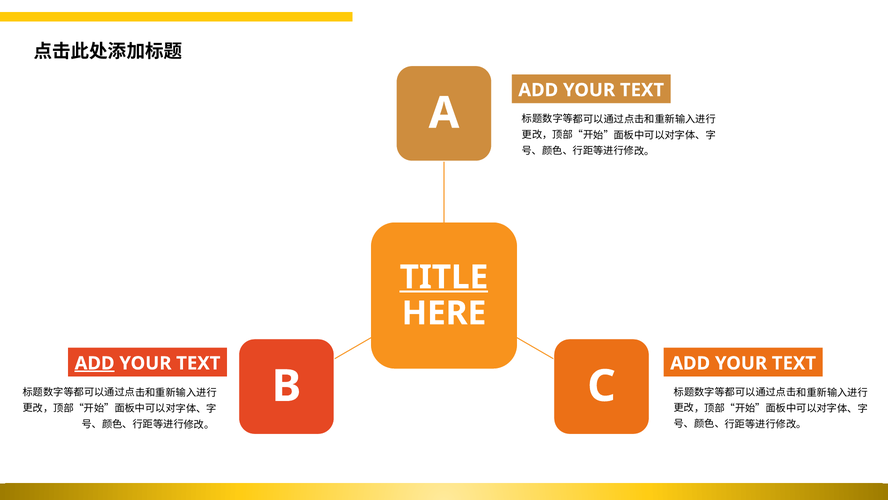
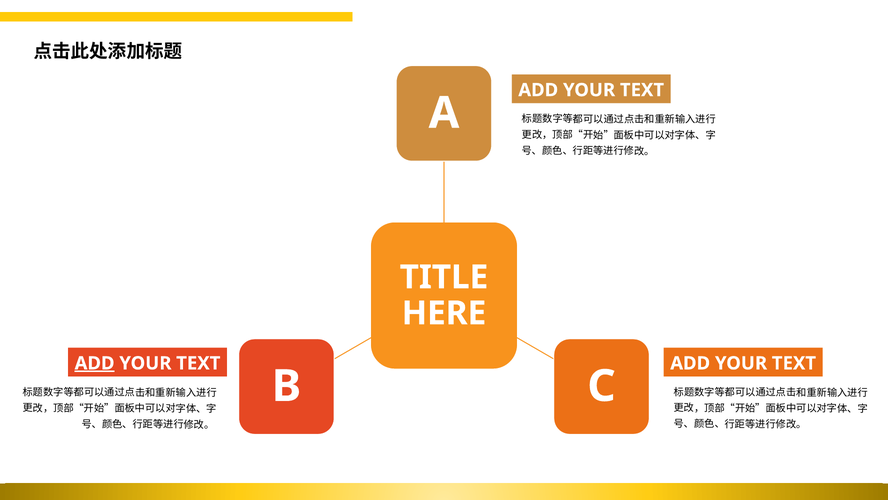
TITLE underline: present -> none (444, 277)
